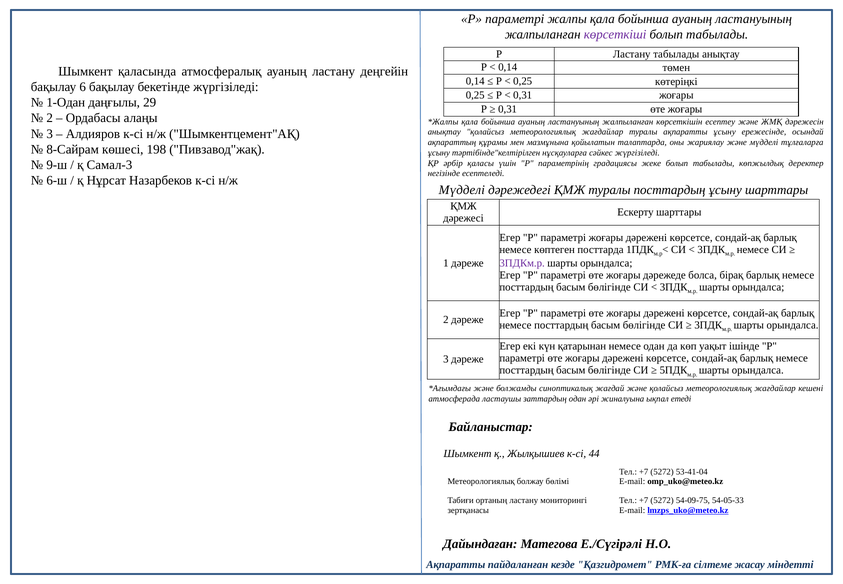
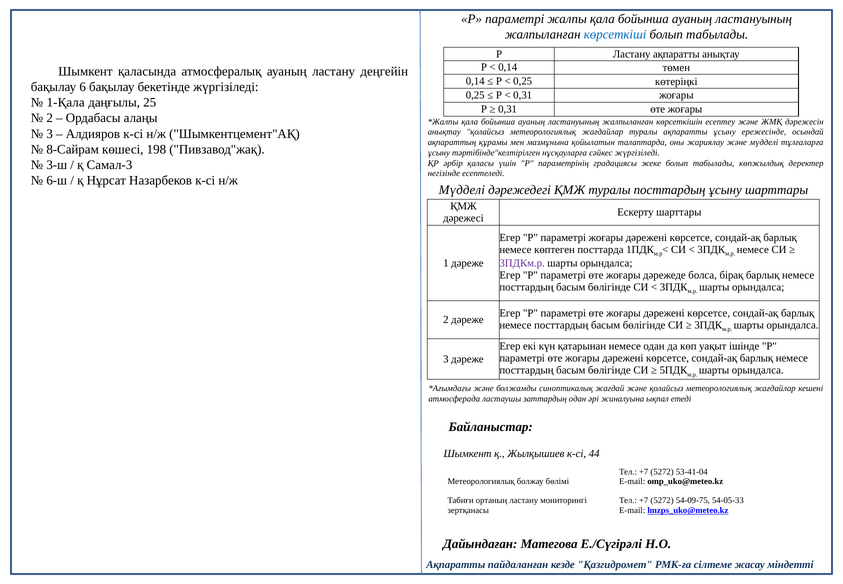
көрсеткіші colour: purple -> blue (615, 35)
Ластану табылады: табылады -> ақпаратты (676, 54)
1-Одан: 1-Одан -> 1-Қала (66, 103)
29: 29 -> 25 (150, 103)
9-ш: 9-ш -> 3-ш (57, 165)
